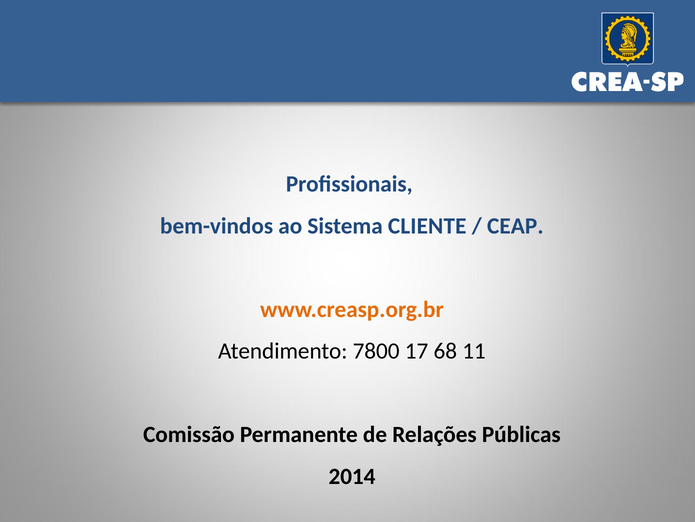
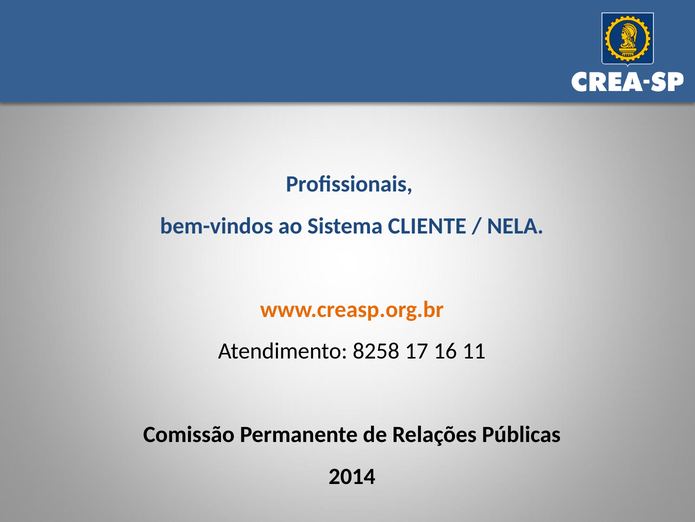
CEAP: CEAP -> NELA (515, 226)
7800: 7800 -> 8258 (376, 351)
68: 68 -> 16 (445, 351)
